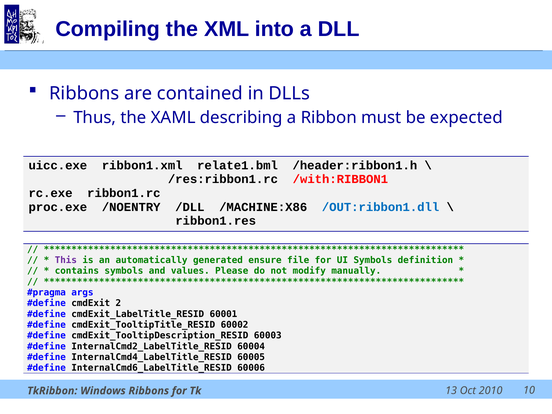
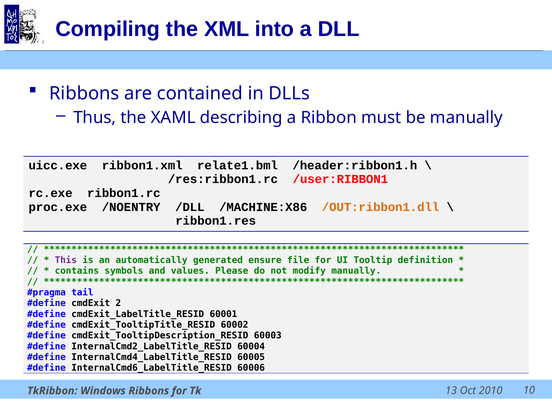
be expected: expected -> manually (466, 118)
/with:RIBBON1: /with:RIBBON1 -> /user:RIBBON1 (340, 179)
/OUT:ribbon1.dll colour: blue -> orange (381, 207)
UI Symbols: Symbols -> Tooltip (373, 260)
args: args -> tail (82, 292)
